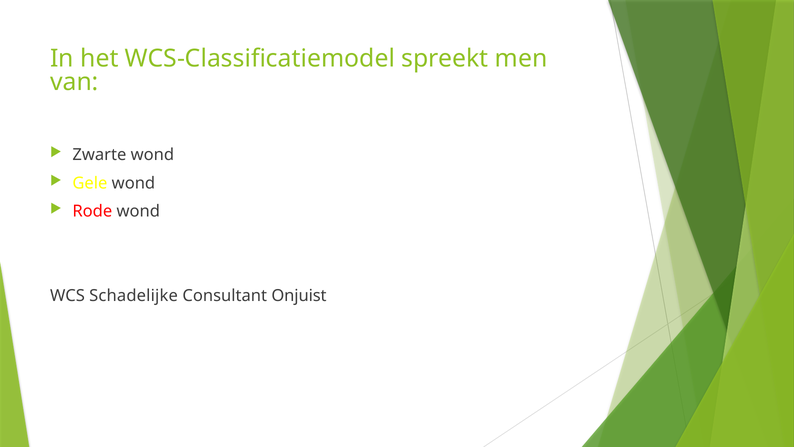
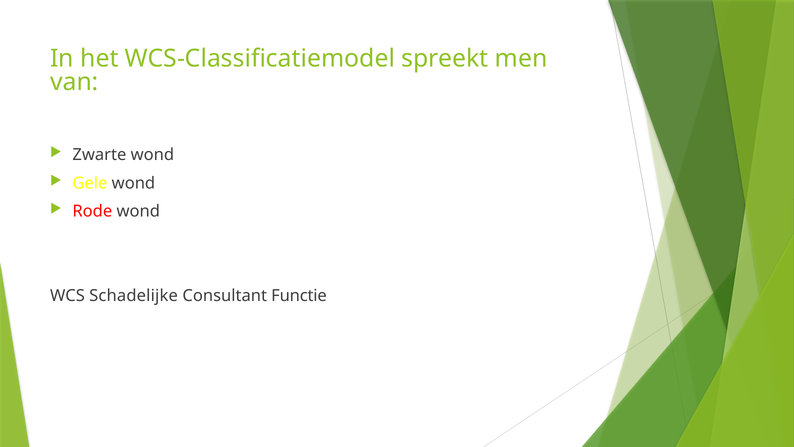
Onjuist: Onjuist -> Functie (299, 295)
